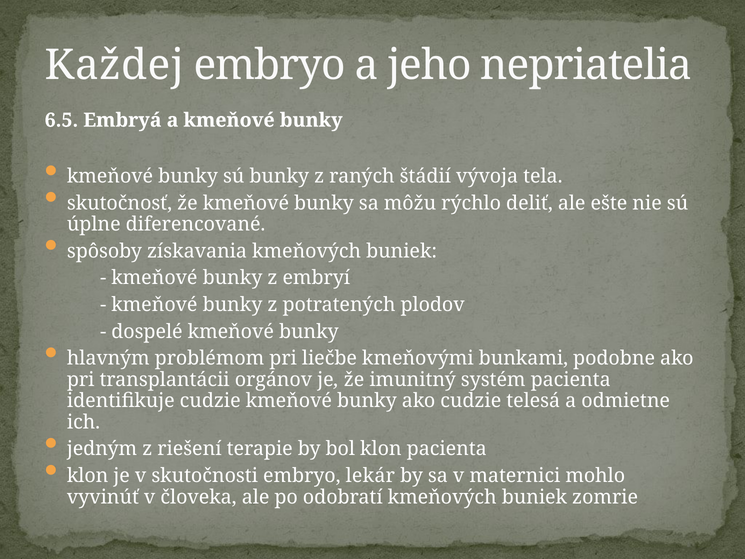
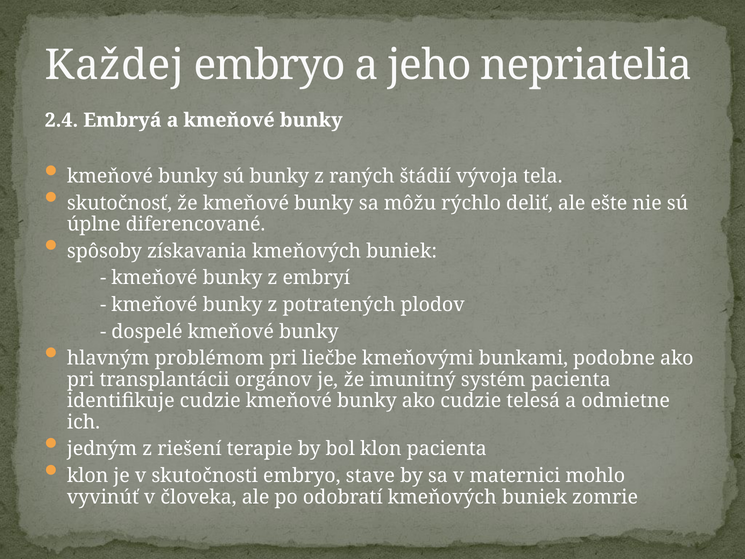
6.5: 6.5 -> 2.4 (61, 120)
lekár: lekár -> stave (370, 476)
